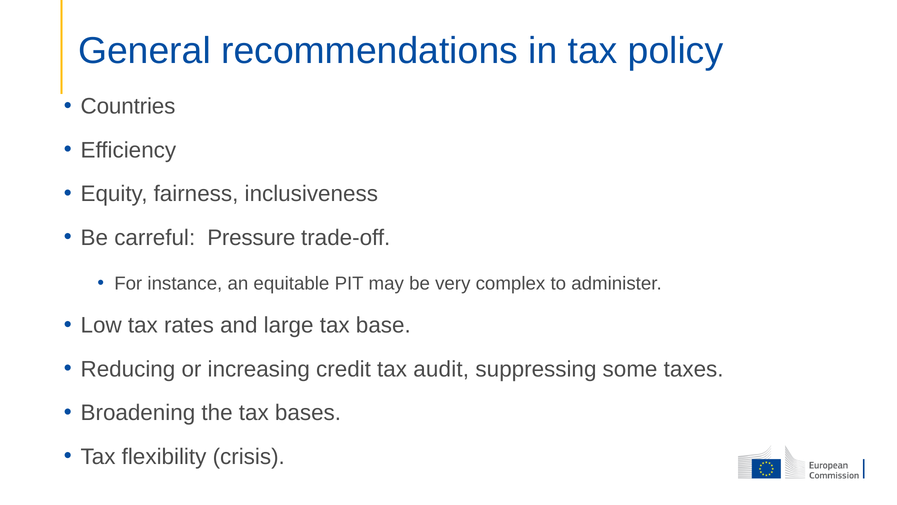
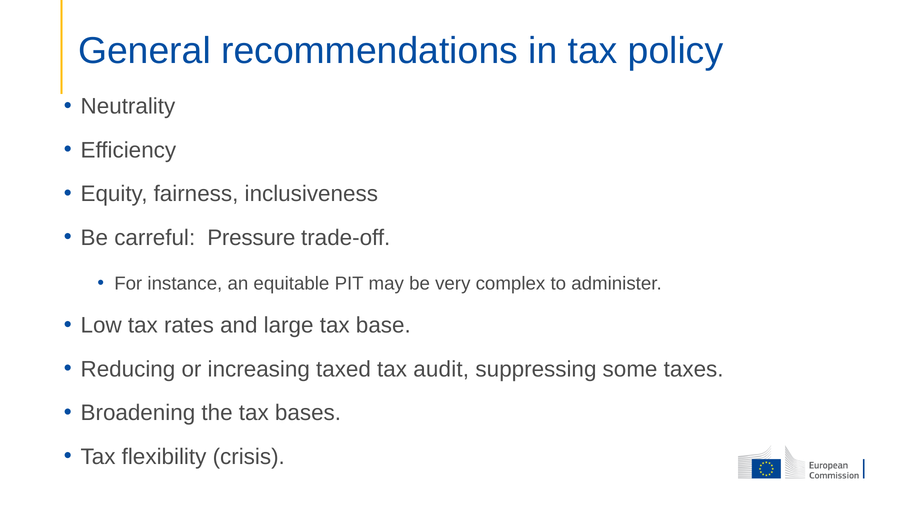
Countries: Countries -> Neutrality (128, 106)
credit: credit -> taxed (344, 369)
